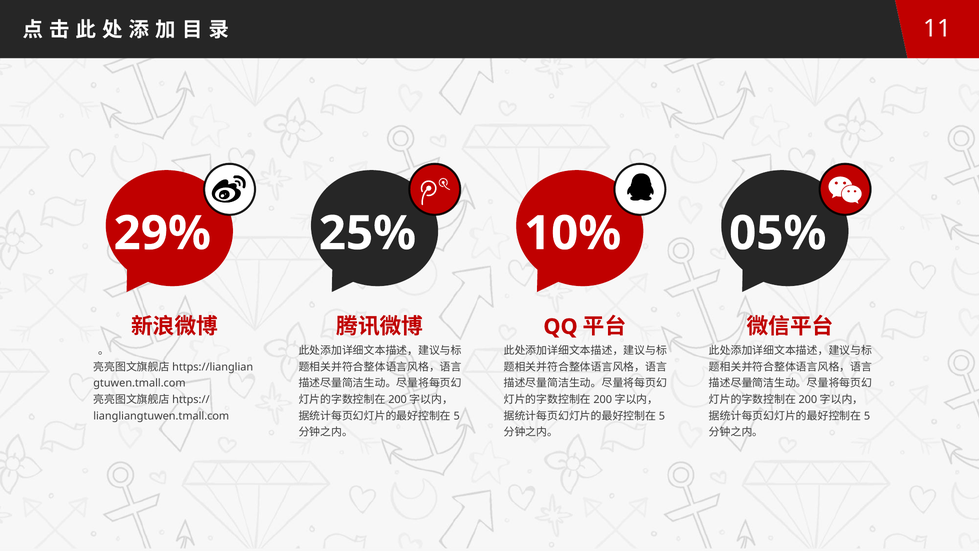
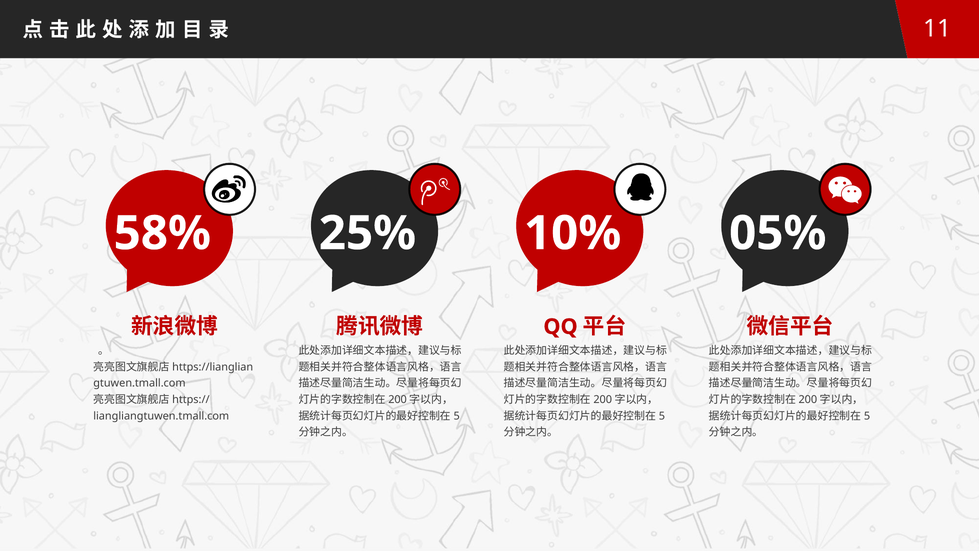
29%: 29% -> 58% (162, 233)
